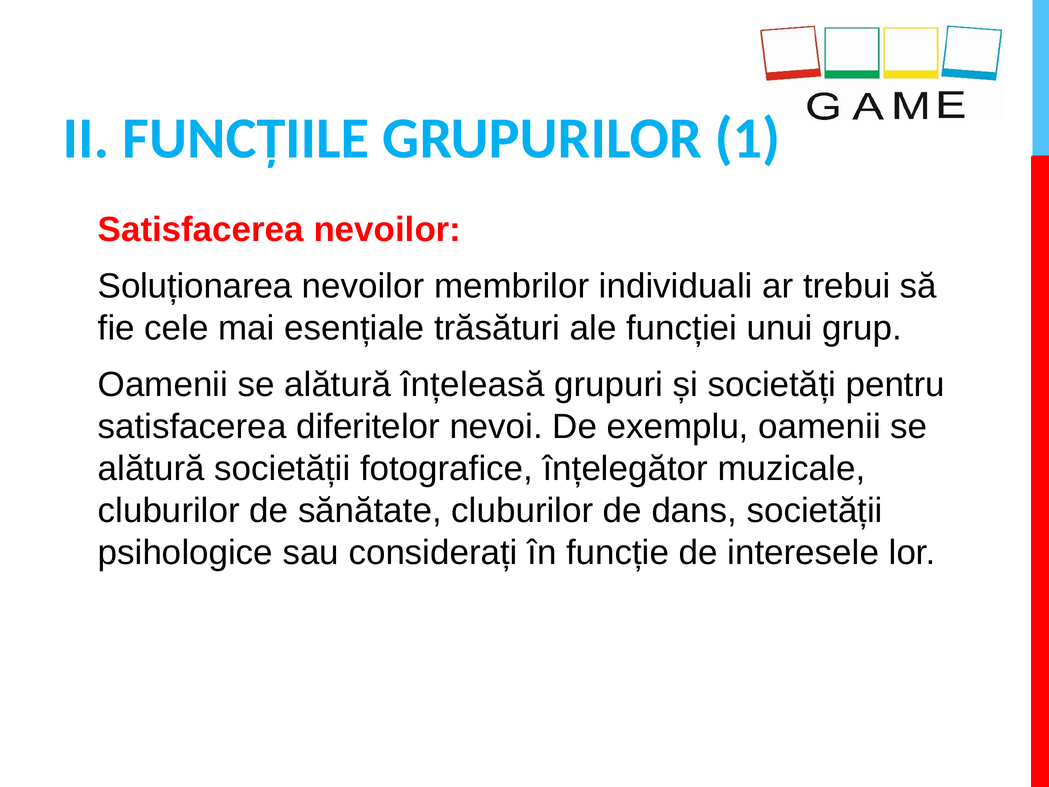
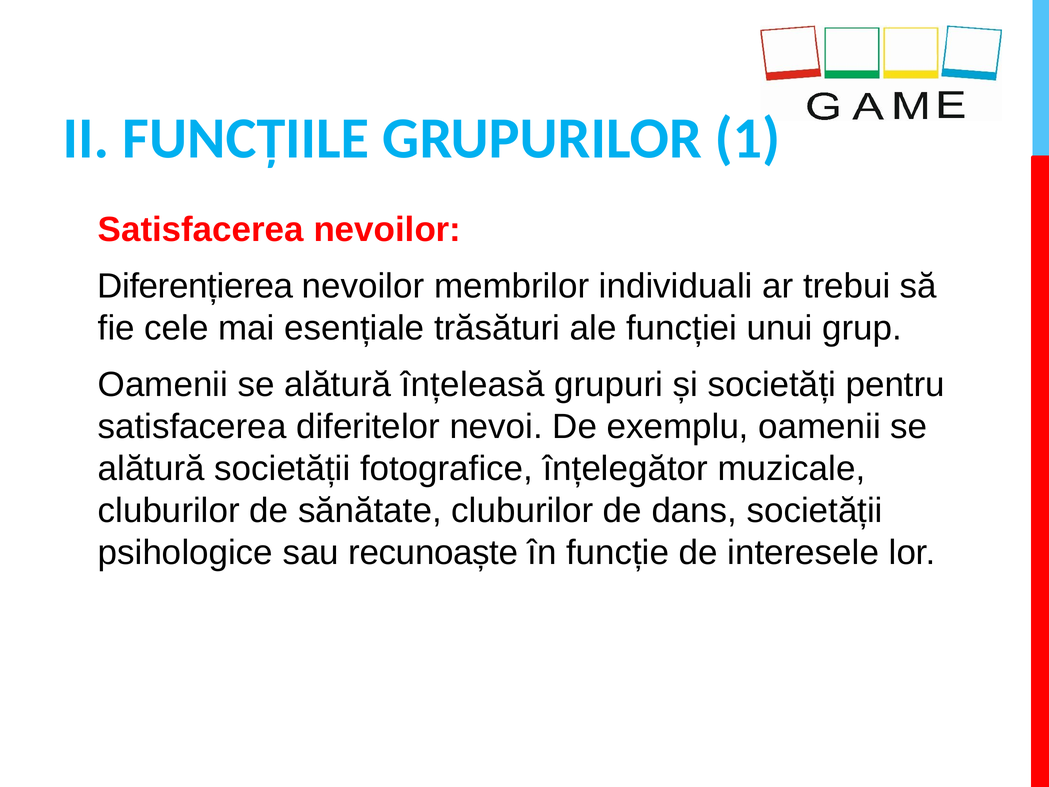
Soluționarea: Soluționarea -> Diferențierea (195, 286)
considerați: considerați -> recunoaște (433, 553)
